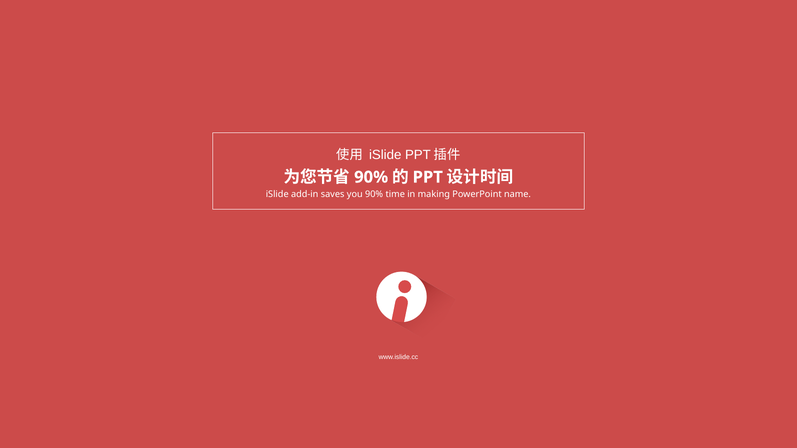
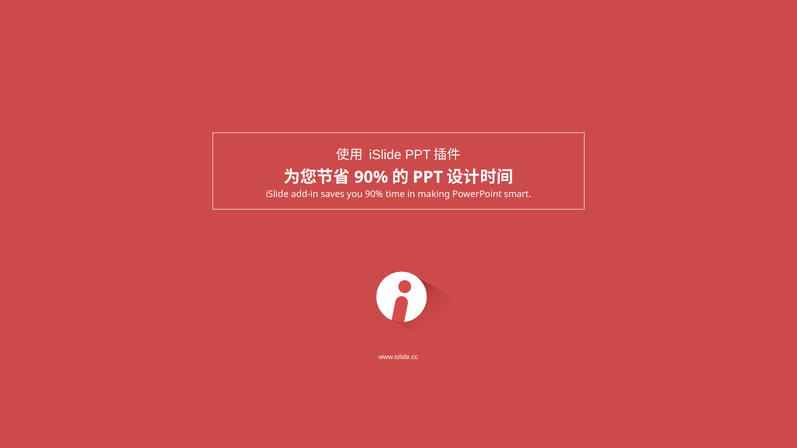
name: name -> smart (518, 194)
